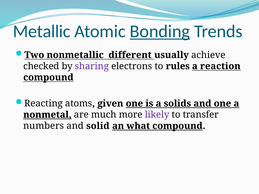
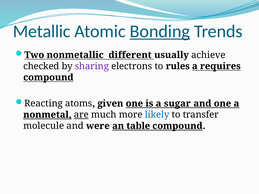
reaction: reaction -> requires (220, 66)
solids: solids -> sugar (177, 104)
are underline: none -> present (81, 115)
likely colour: purple -> blue (157, 115)
numbers: numbers -> molecule (44, 126)
solid: solid -> were (98, 126)
what: what -> table (138, 126)
